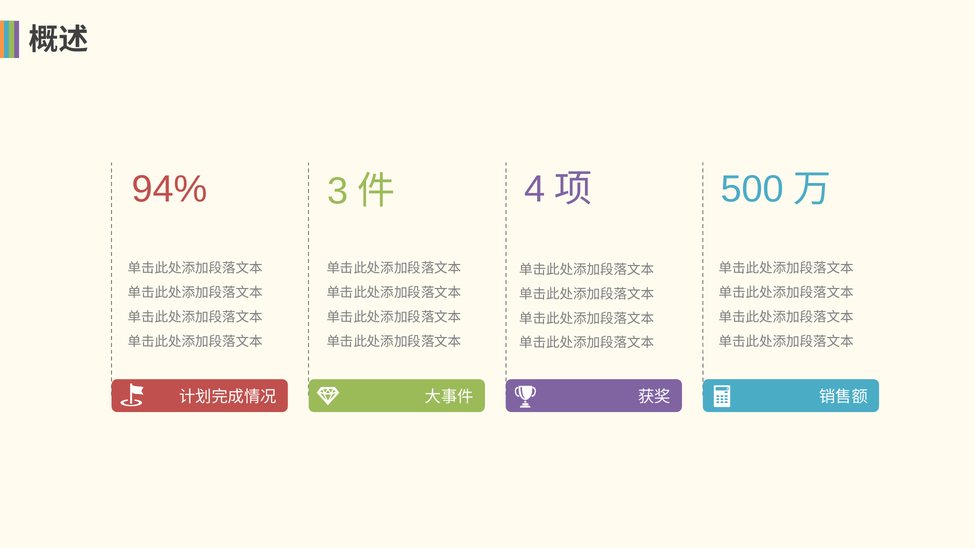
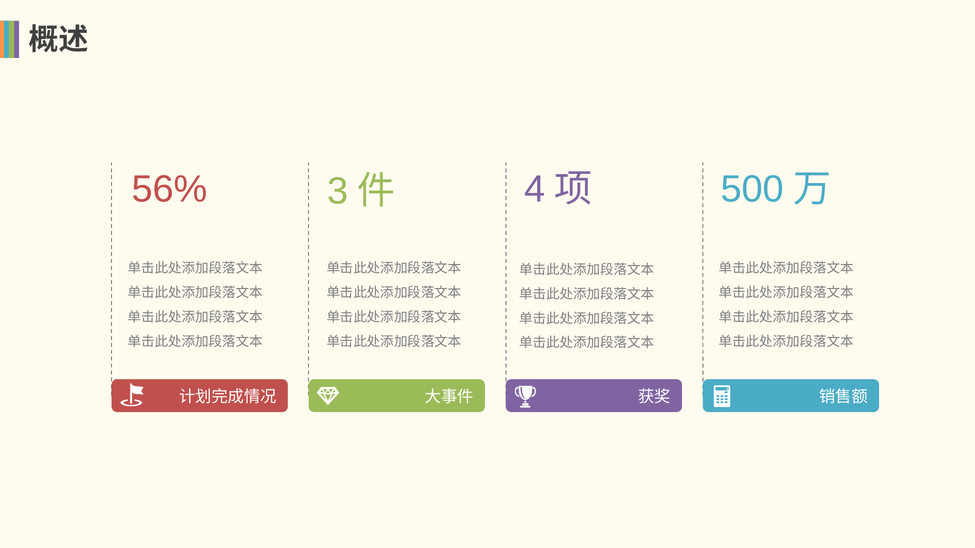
94%: 94% -> 56% (170, 189)
